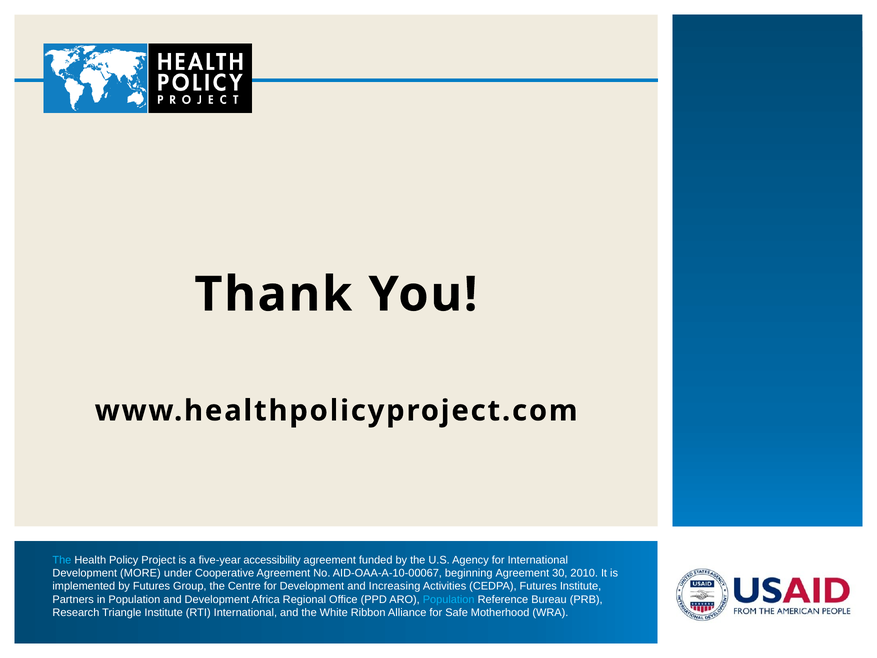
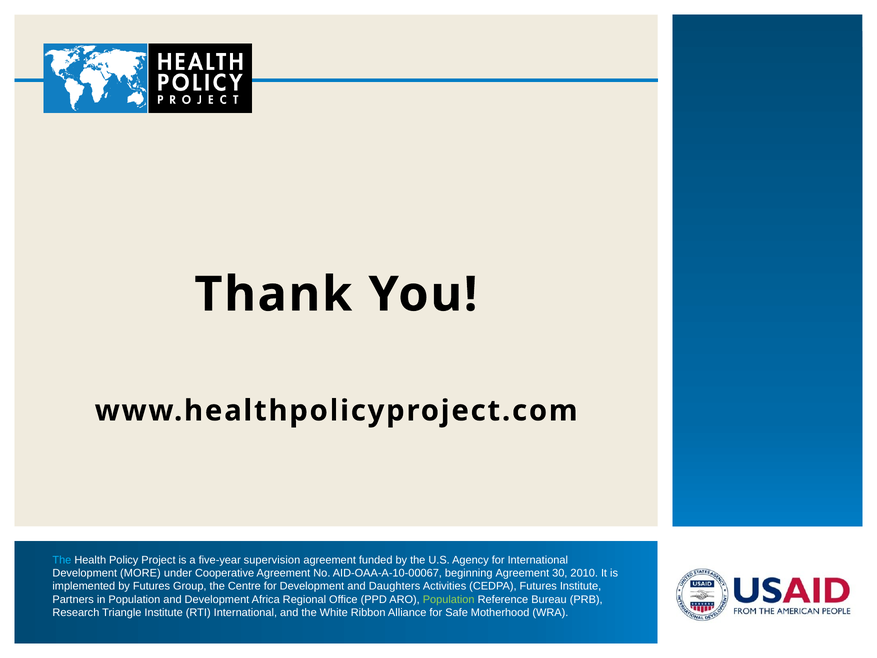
accessibility: accessibility -> supervision (272, 560)
Increasing: Increasing -> Daughters (395, 586)
Population colour: light blue -> light green (449, 599)
